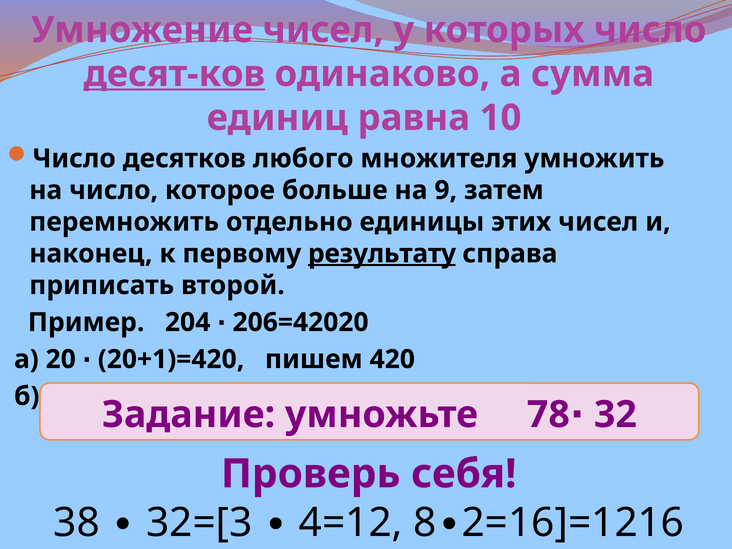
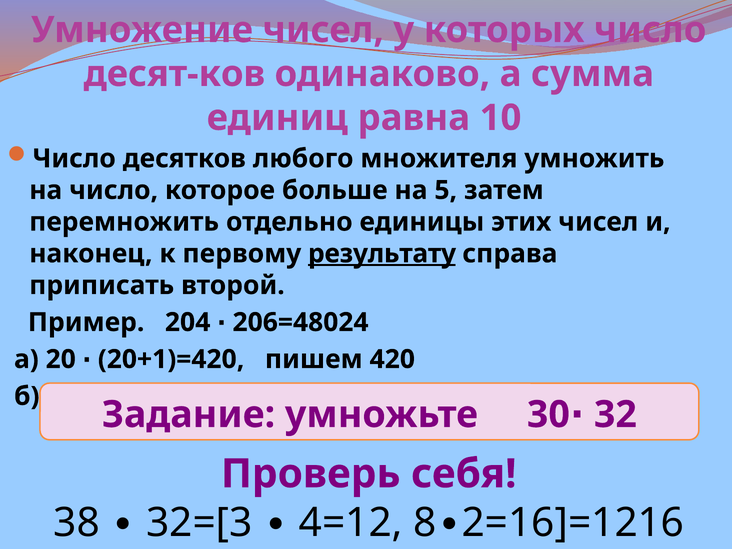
десят-ков underline: present -> none (174, 74)
9: 9 -> 5 (446, 190)
206=42020: 206=42020 -> 206=48024 (301, 322)
78: 78 -> 30 (548, 415)
